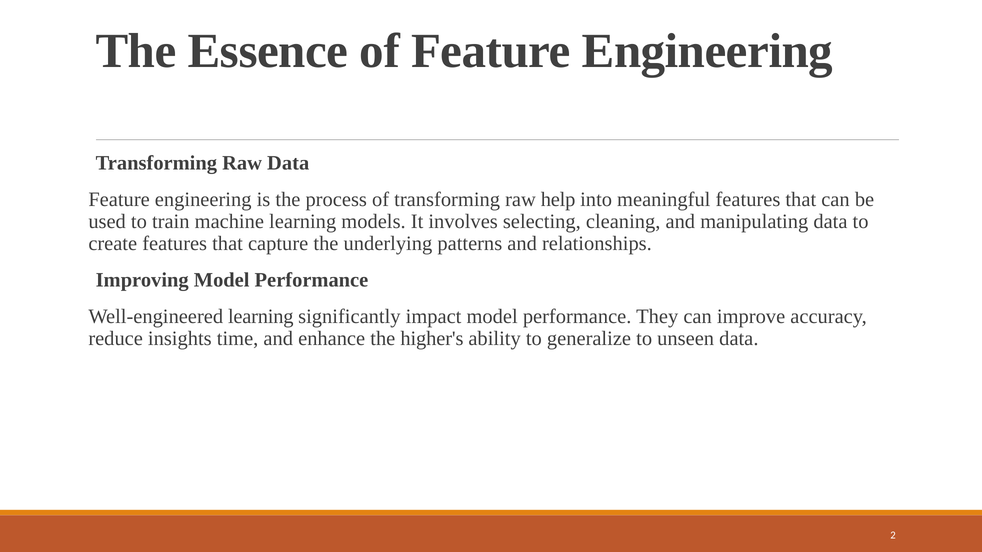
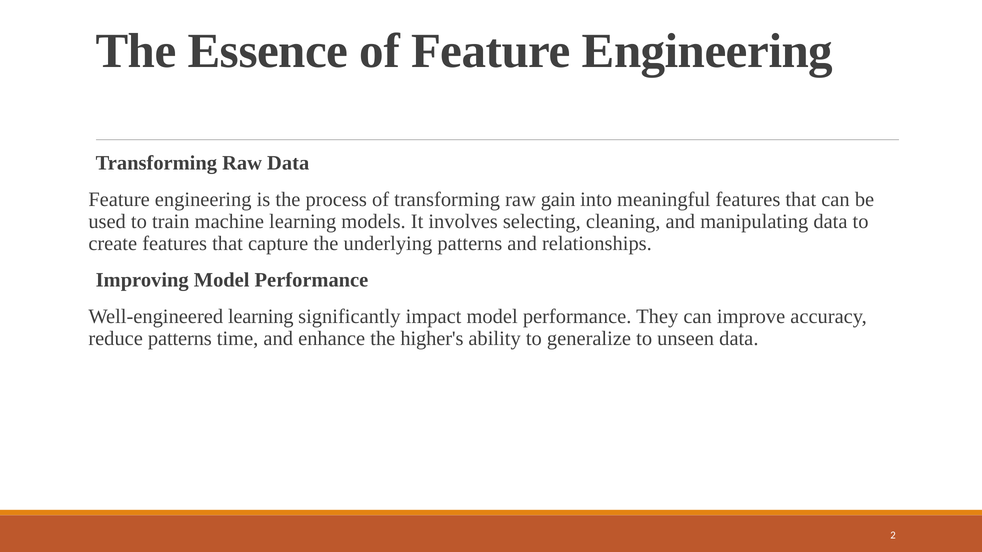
help: help -> gain (558, 200)
reduce insights: insights -> patterns (180, 339)
